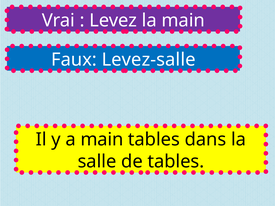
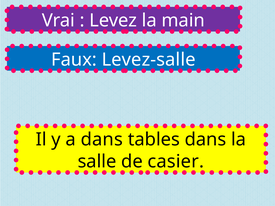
a main: main -> dans (102, 140)
de tables: tables -> casier (176, 162)
